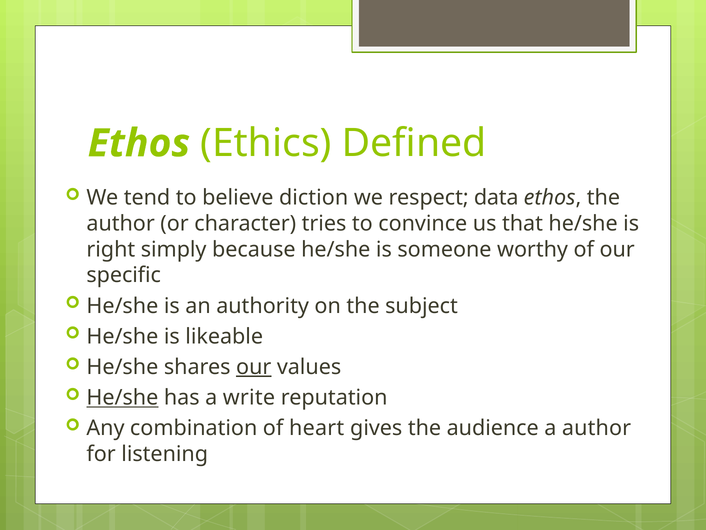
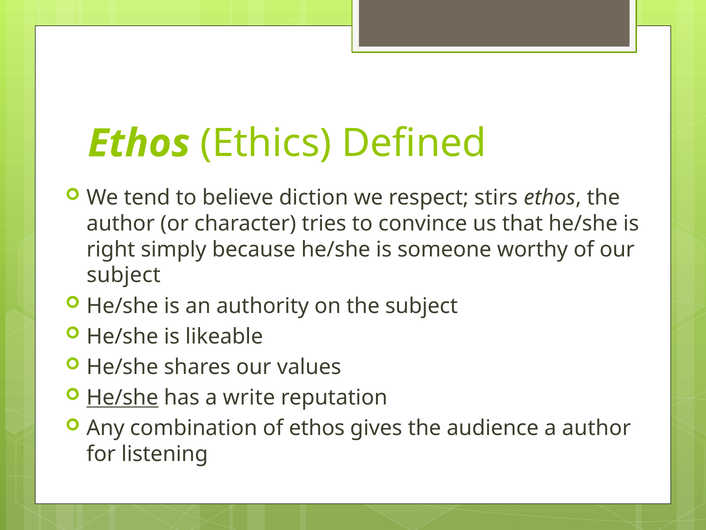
data: data -> stirs (496, 197)
specific: specific -> subject (124, 275)
our underline: present -> none (254, 367)
of heart: heart -> ethos (317, 428)
